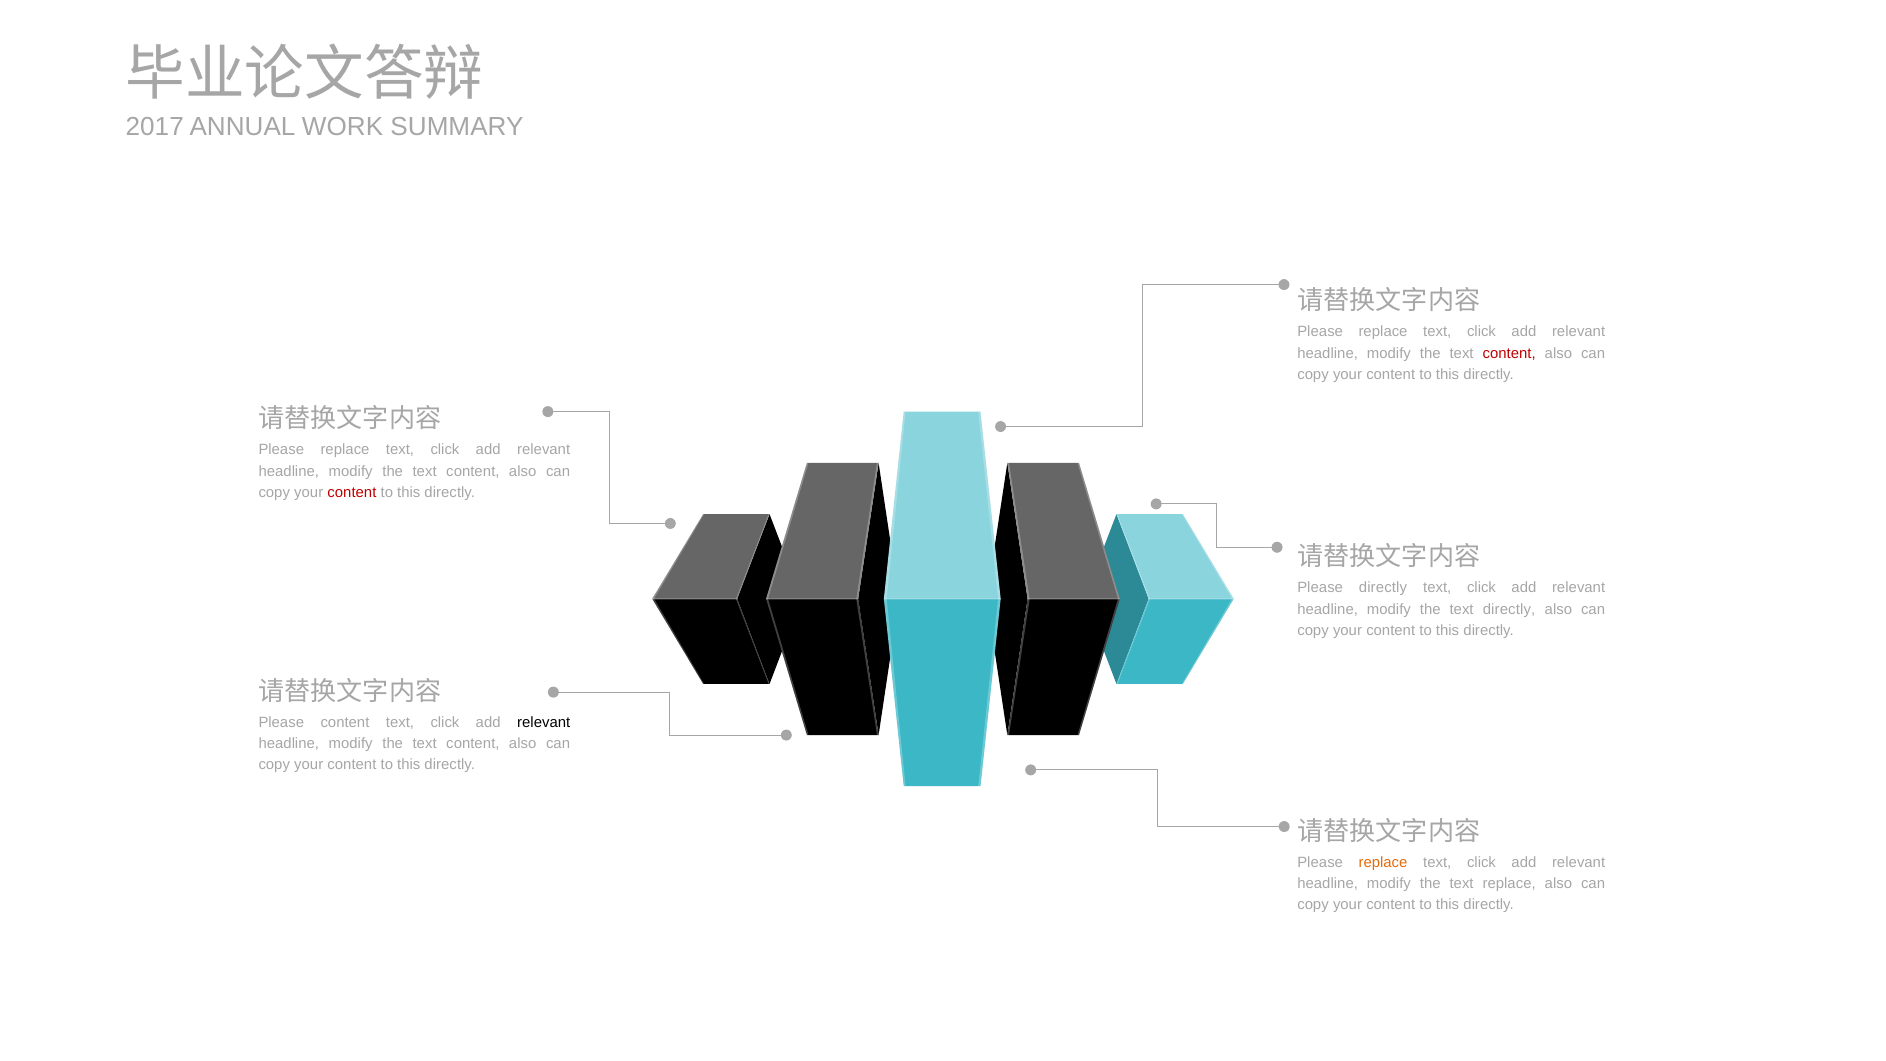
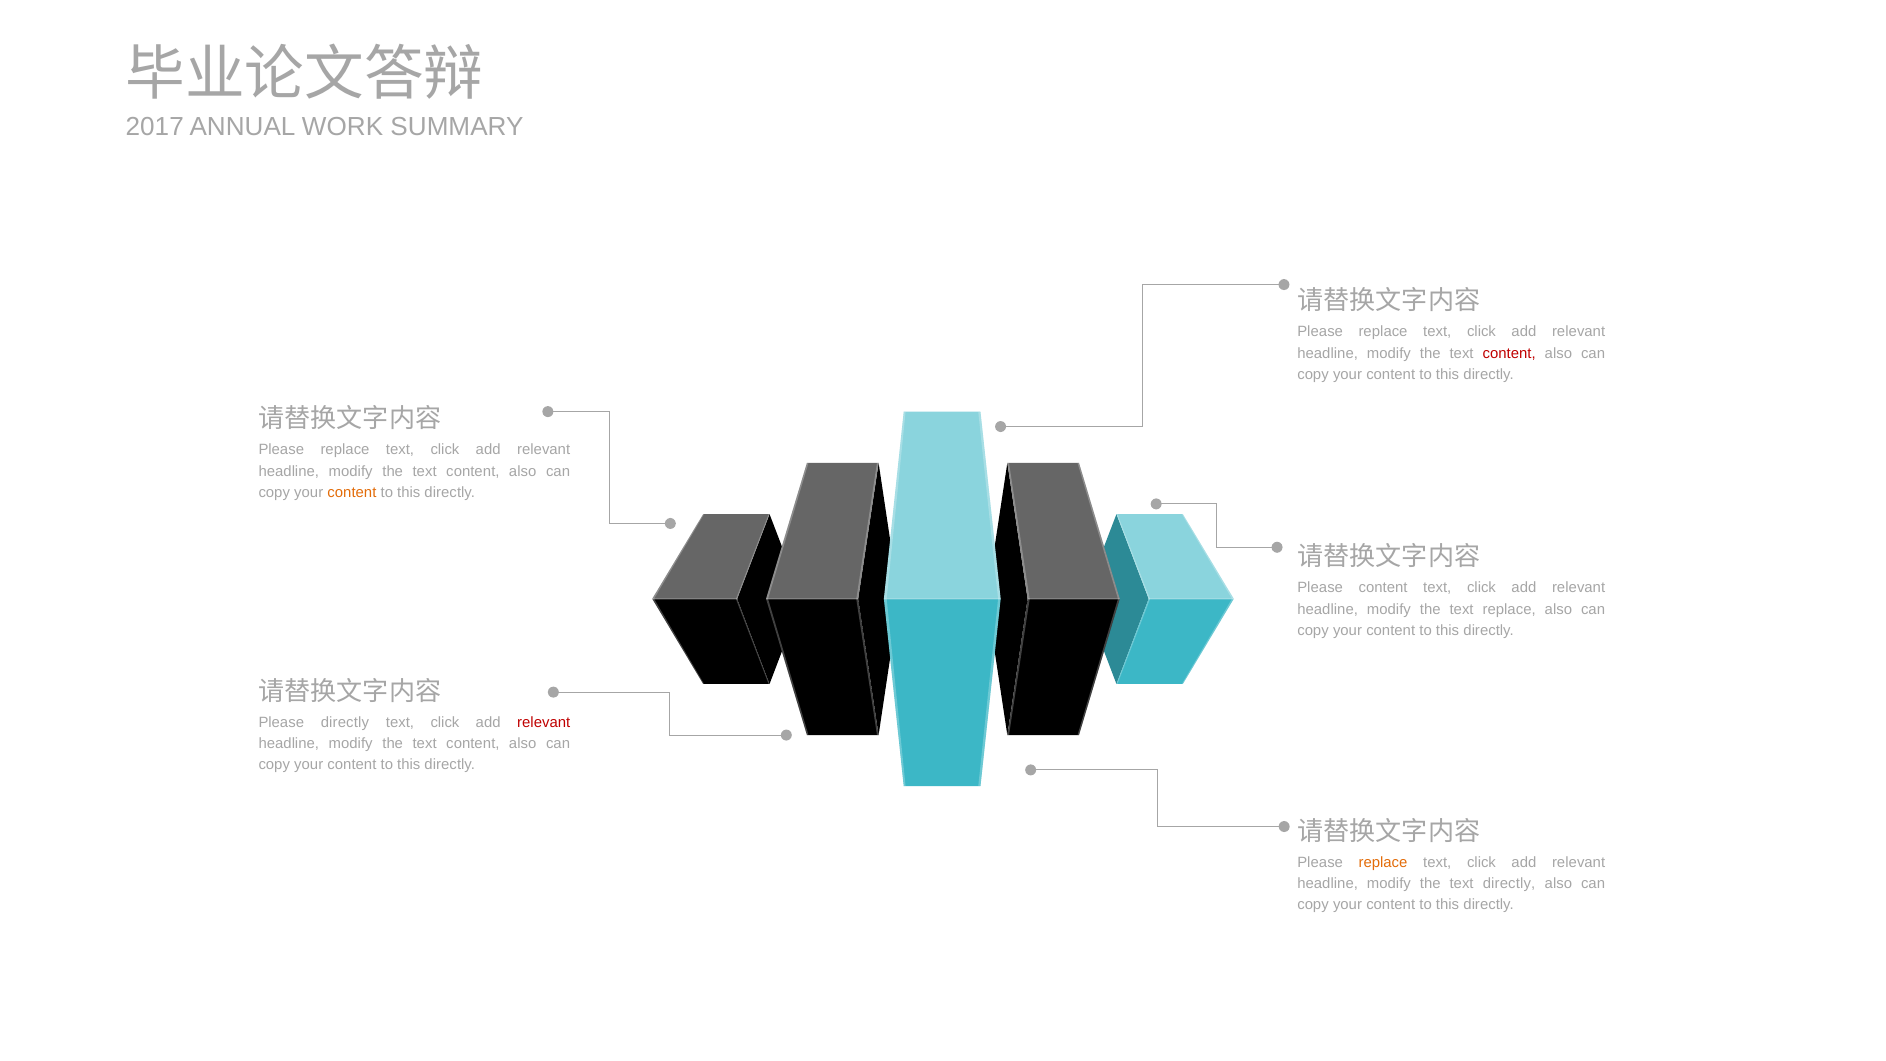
content colour: red -> orange (352, 493)
Please directly: directly -> content (1383, 588)
text directly: directly -> replace (1509, 609)
Please content: content -> directly (345, 722)
relevant colour: black -> red (544, 722)
text replace: replace -> directly (1509, 883)
